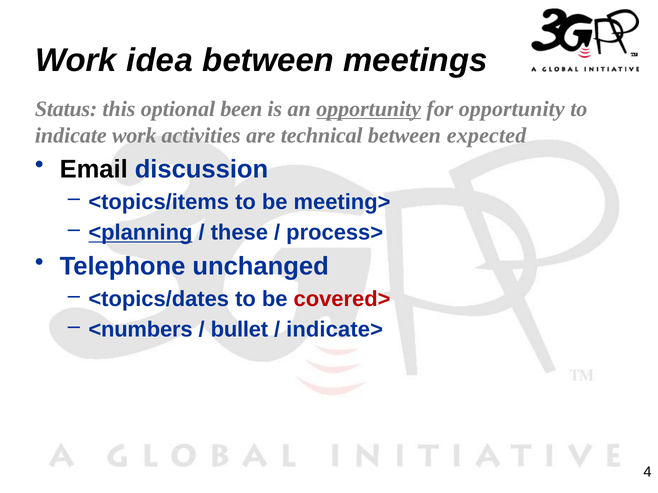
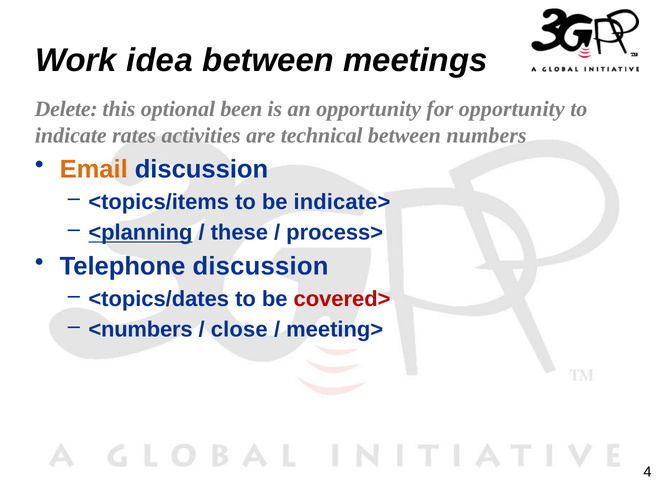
Status: Status -> Delete (66, 109)
opportunity underline: present -> none (369, 109)
indicate work: work -> rates (134, 135)
expected: expected -> numbers (487, 135)
Email colour: black -> orange (94, 169)
meeting>: meeting> -> indicate> (342, 202)
Telephone unchanged: unchanged -> discussion (260, 267)
bullet: bullet -> close (239, 330)
indicate>: indicate> -> meeting> (335, 330)
